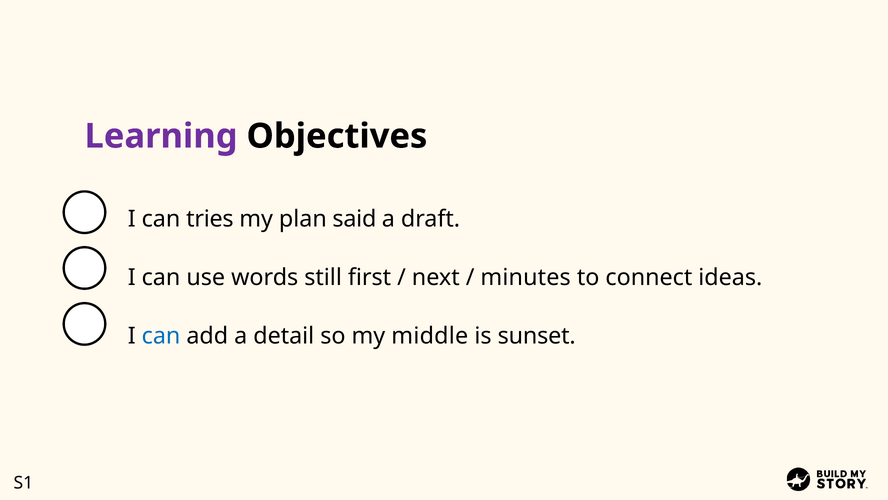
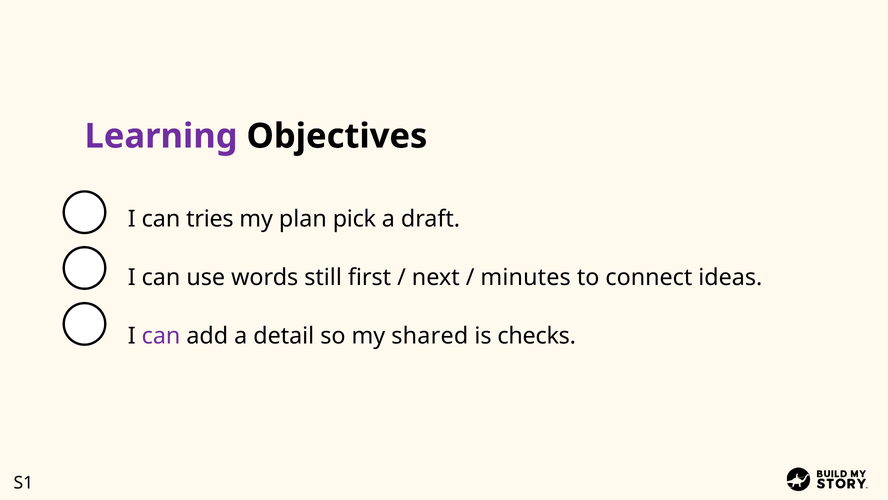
said: said -> pick (354, 219)
can colour: blue -> purple (161, 336)
middle: middle -> shared (430, 336)
sunset: sunset -> checks (537, 336)
